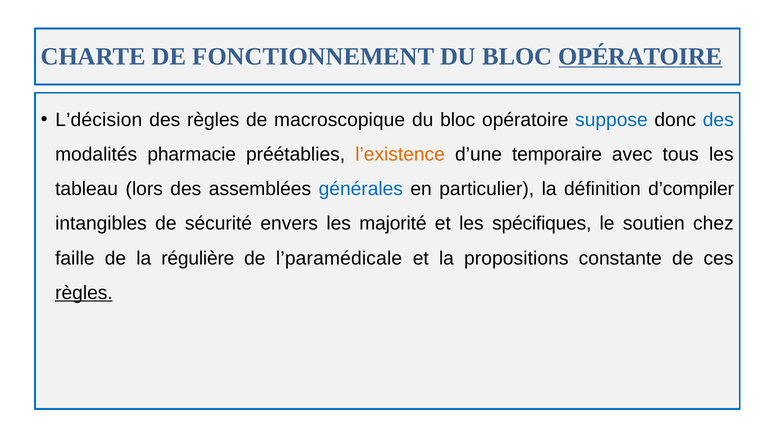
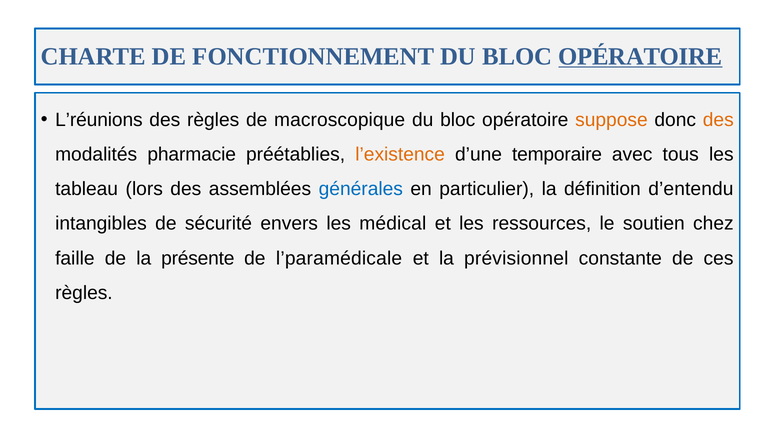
L’décision: L’décision -> L’réunions (99, 120)
suppose colour: blue -> orange (611, 120)
des colour: blue -> orange (718, 120)
d’compiler: d’compiler -> d’entendu (691, 189)
majorité: majorité -> médical (393, 223)
spécifiques: spécifiques -> ressources (542, 223)
régulière: régulière -> présente (198, 258)
propositions: propositions -> prévisionnel (516, 258)
règles underline: present -> none (84, 292)
